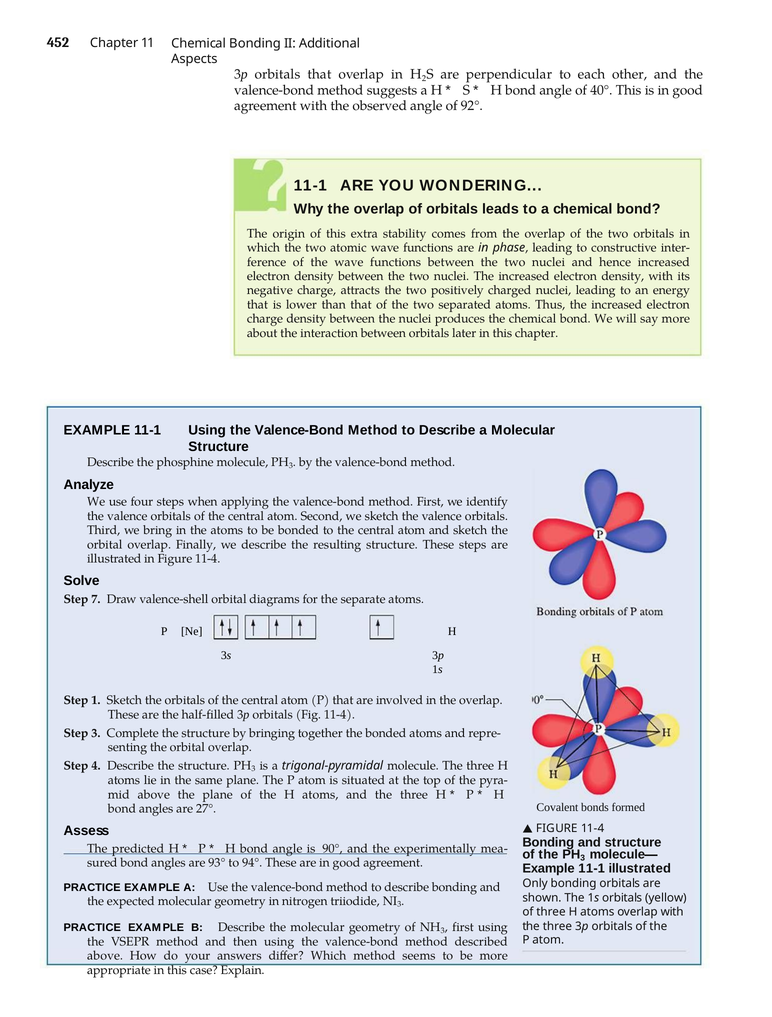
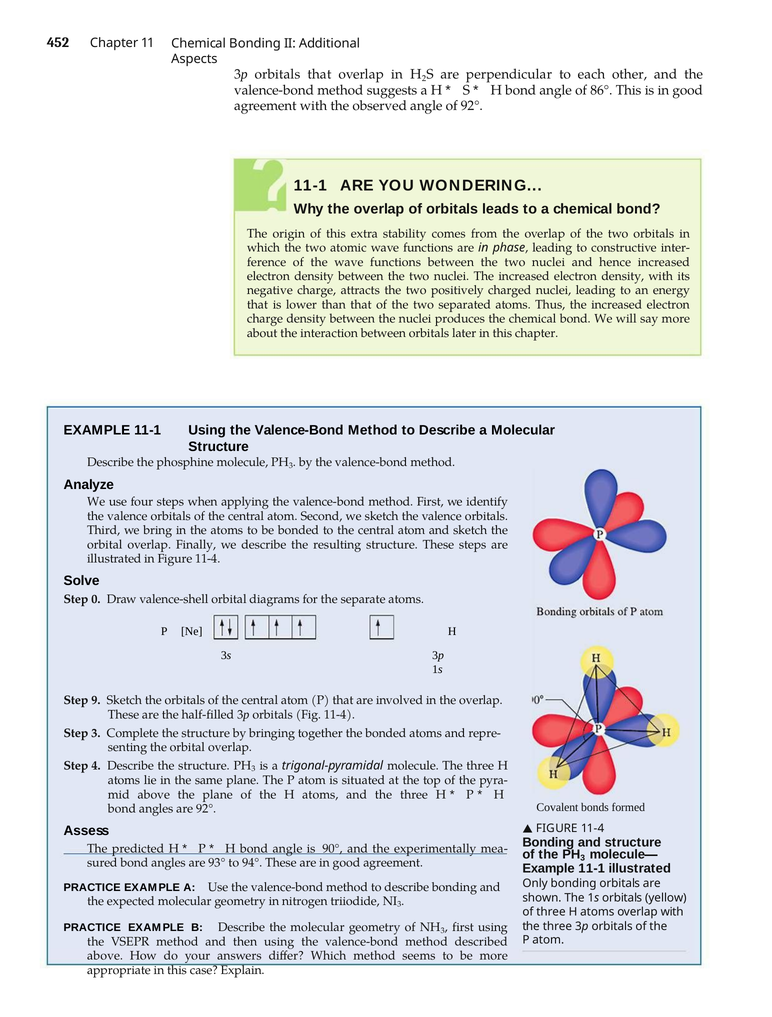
40°: 40° -> 86° (601, 90)
7: 7 -> 0 (96, 599)
1: 1 -> 9 (96, 701)
are 27°: 27° -> 92° (206, 809)
